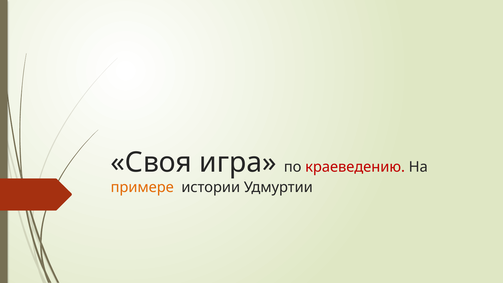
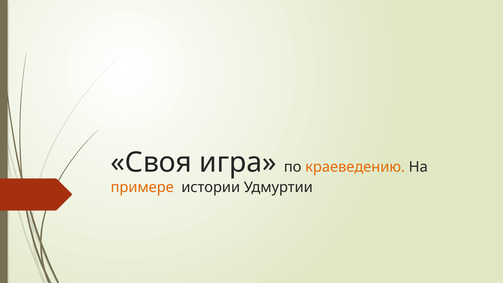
краеведению colour: red -> orange (355, 167)
